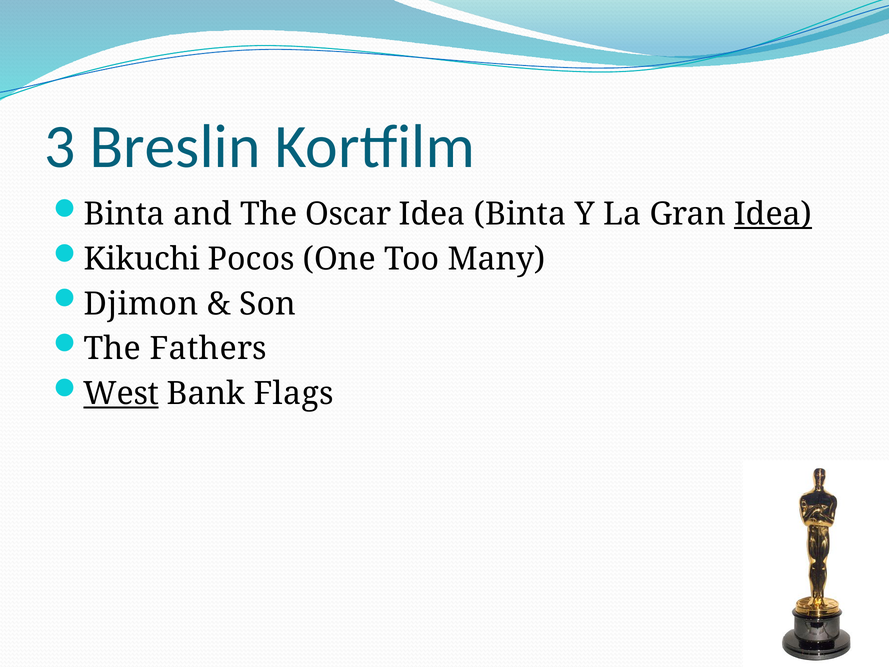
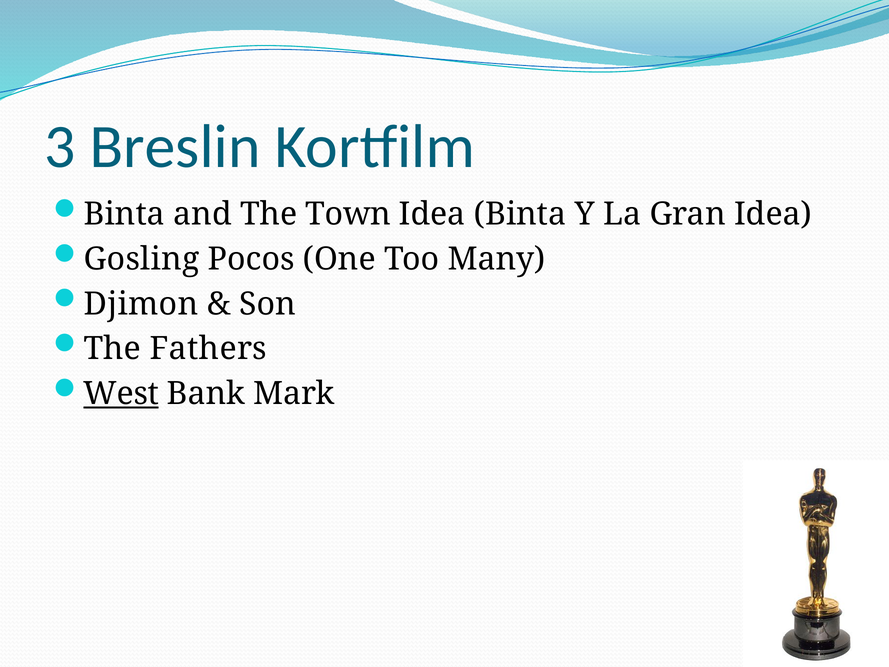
Oscar: Oscar -> Town (348, 214)
Idea underline: present -> none (773, 214)
Kikuchi: Kikuchi -> Gosling (141, 259)
Flags: Flags -> Mark (294, 394)
